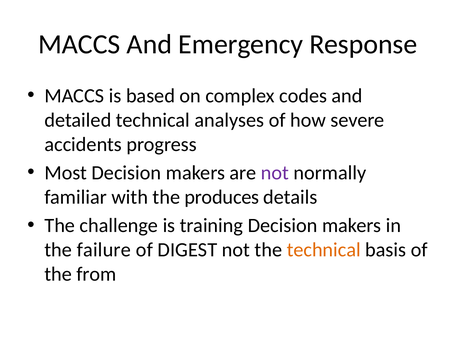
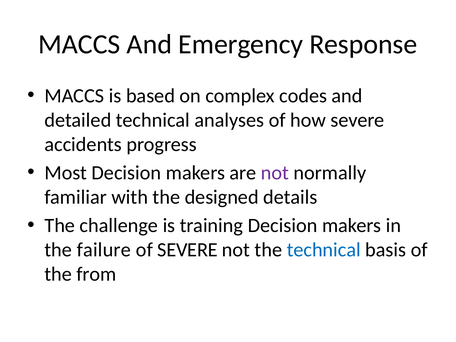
produces: produces -> designed (222, 197)
of DIGEST: DIGEST -> SEVERE (187, 250)
technical colour: orange -> blue (324, 250)
